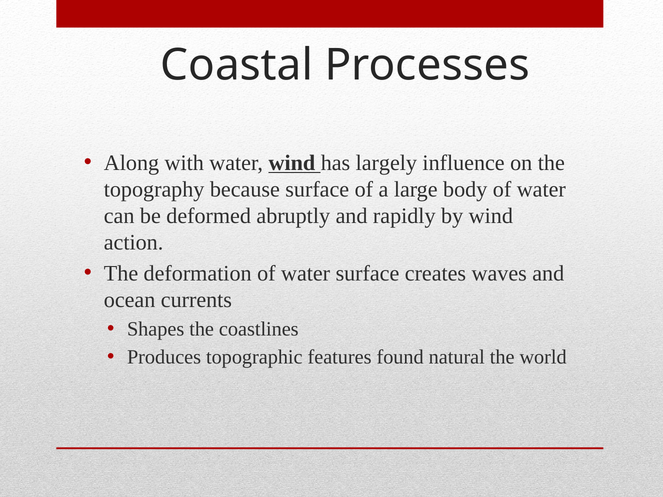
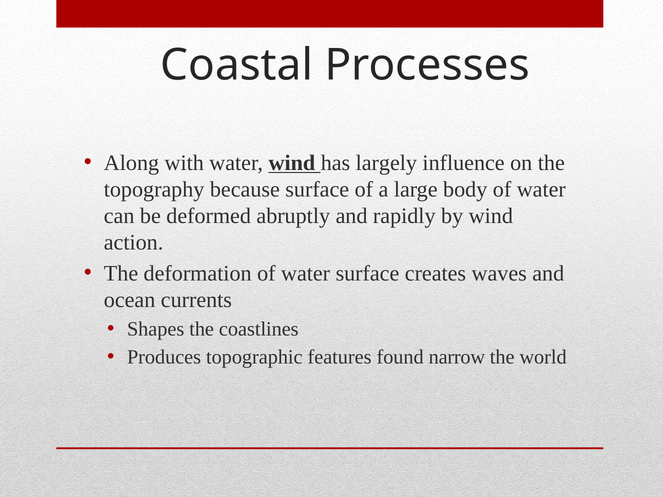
natural: natural -> narrow (457, 357)
